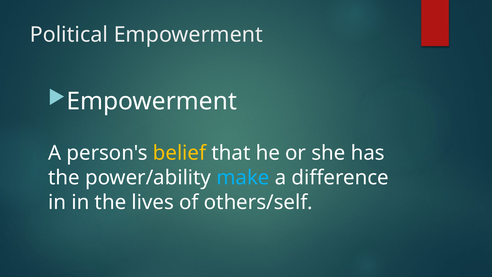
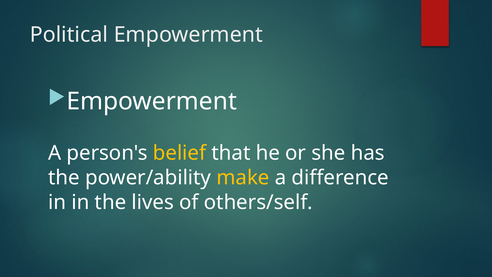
make colour: light blue -> yellow (243, 178)
